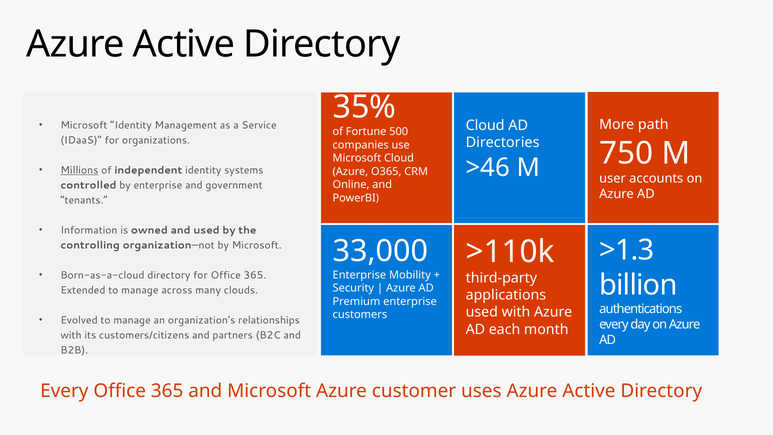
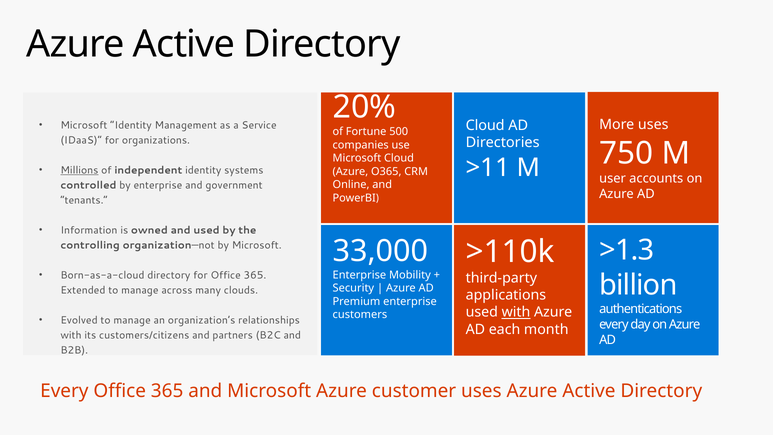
35%: 35% -> 20% (364, 107)
More path: path -> uses (653, 125)
>46: >46 -> >11 (488, 167)
with underline: none -> present (516, 312)
